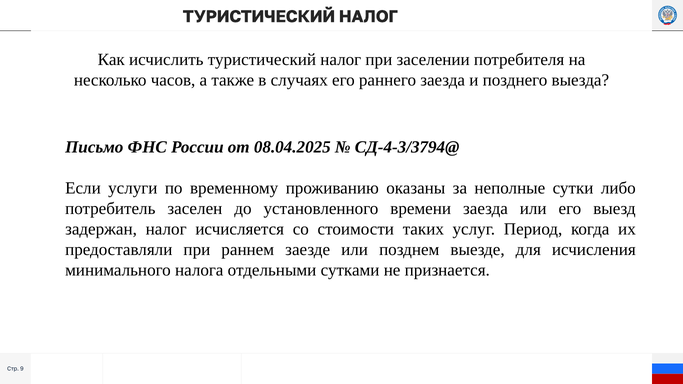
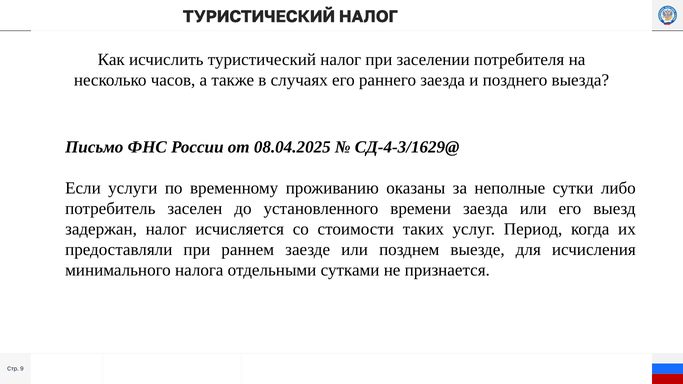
СД-4-3/3794@: СД-4-3/3794@ -> СД-4-3/1629@ (407, 147)
